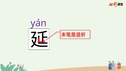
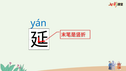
yán colour: purple -> blue (38, 23)
